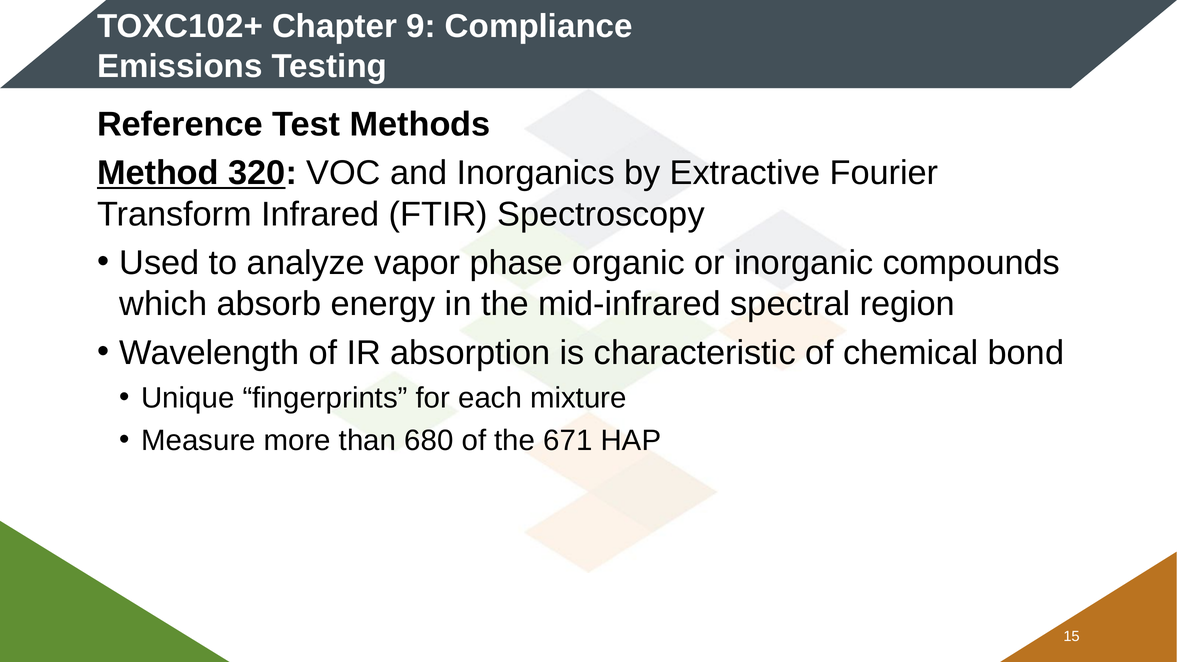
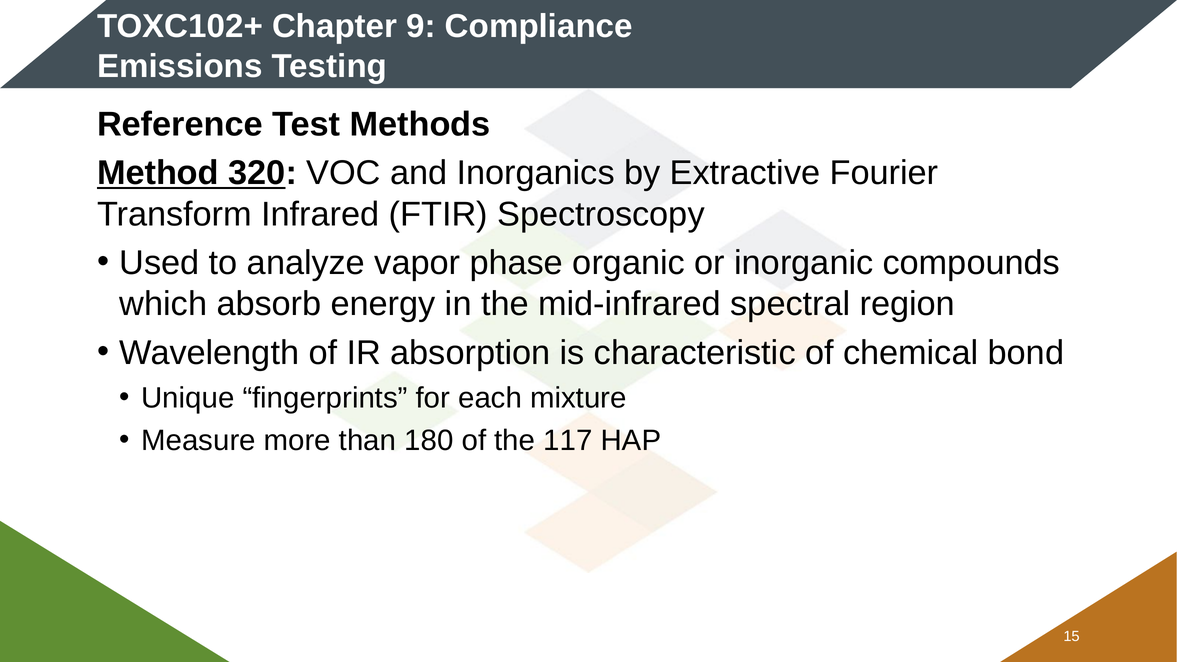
680: 680 -> 180 (429, 441)
671: 671 -> 117 (568, 441)
